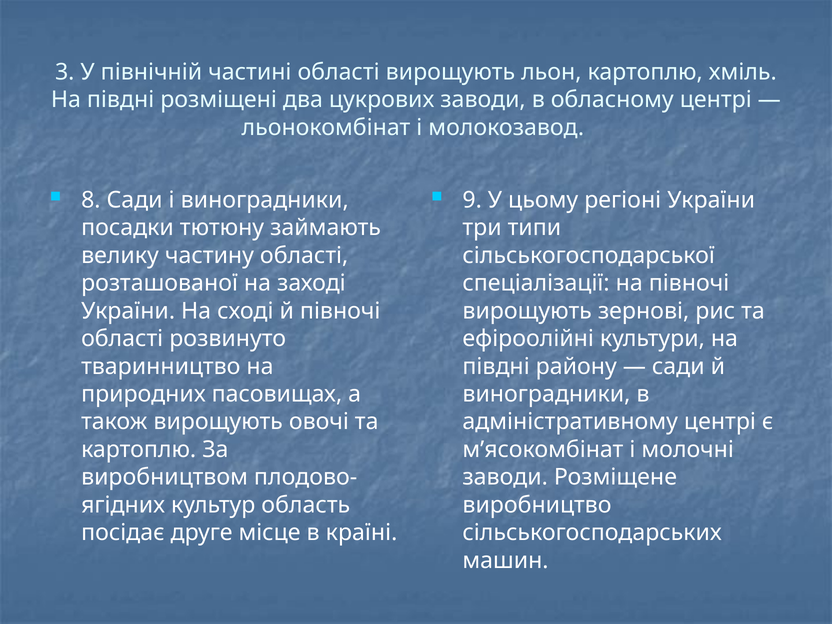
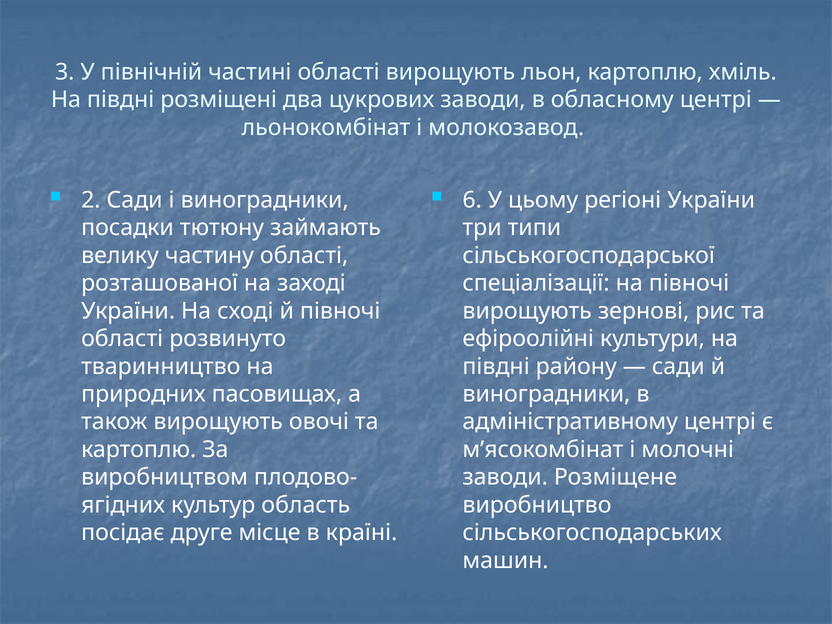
8: 8 -> 2 (91, 200)
9: 9 -> 6 (472, 200)
